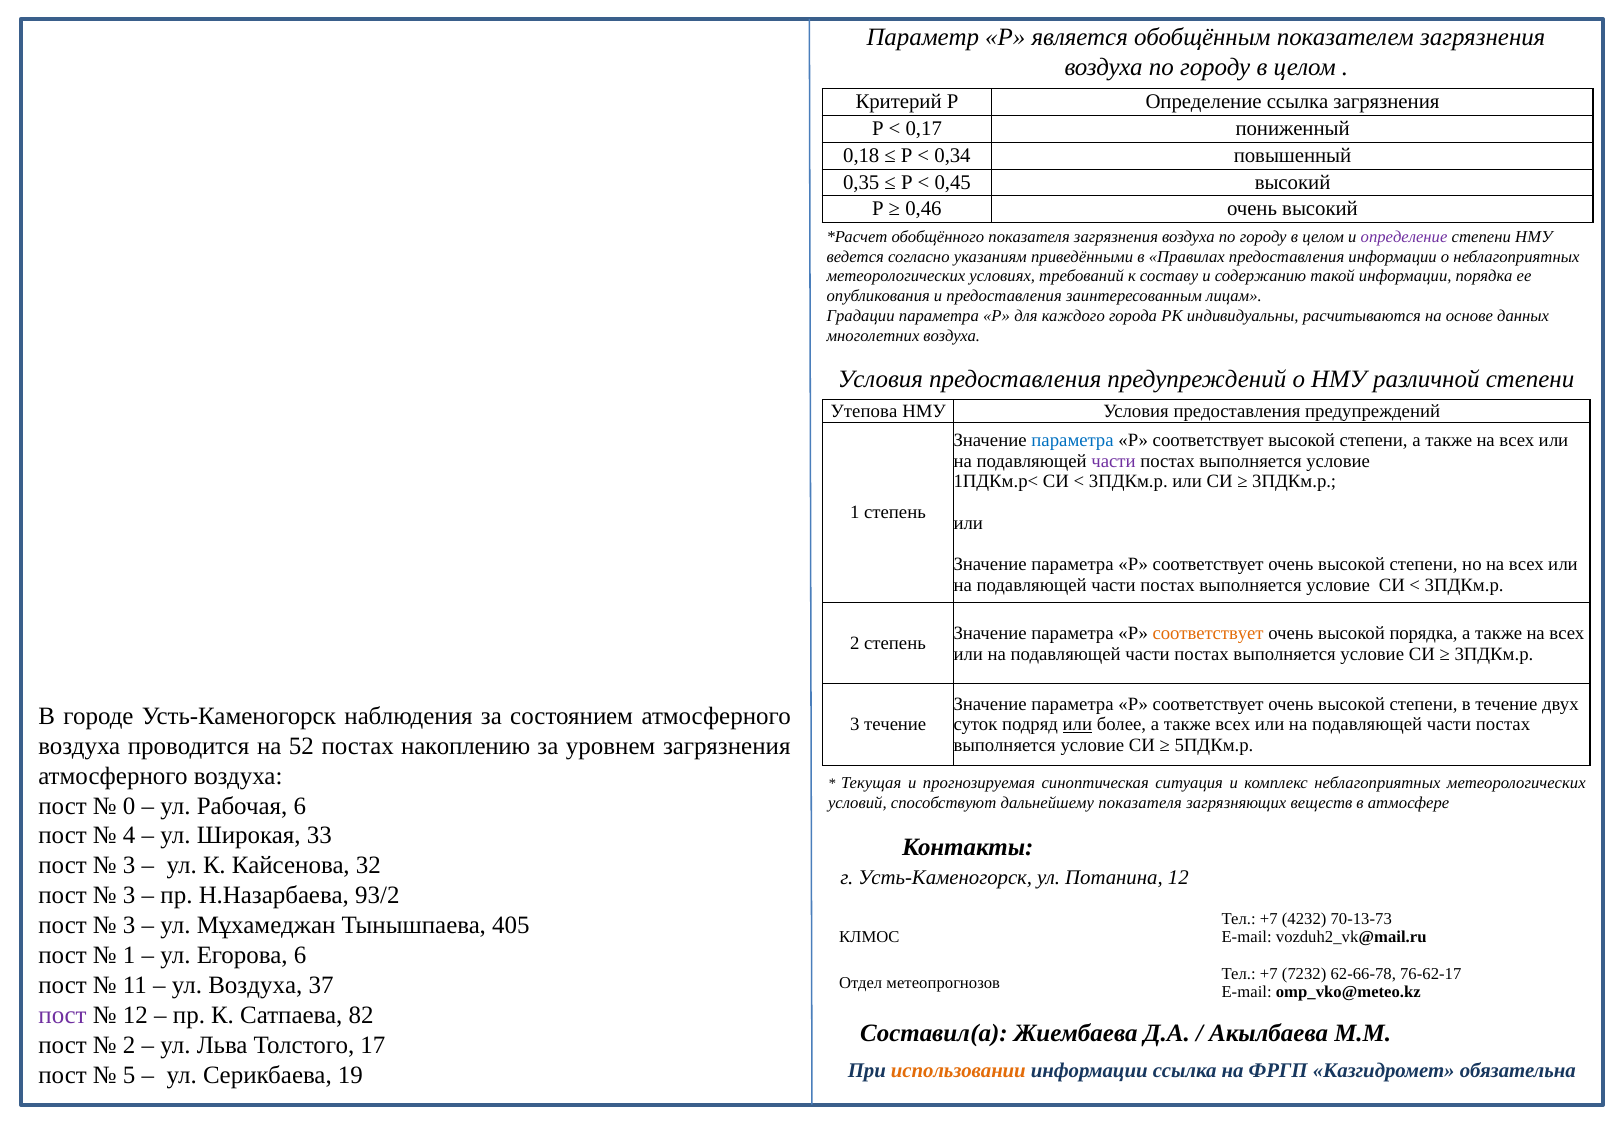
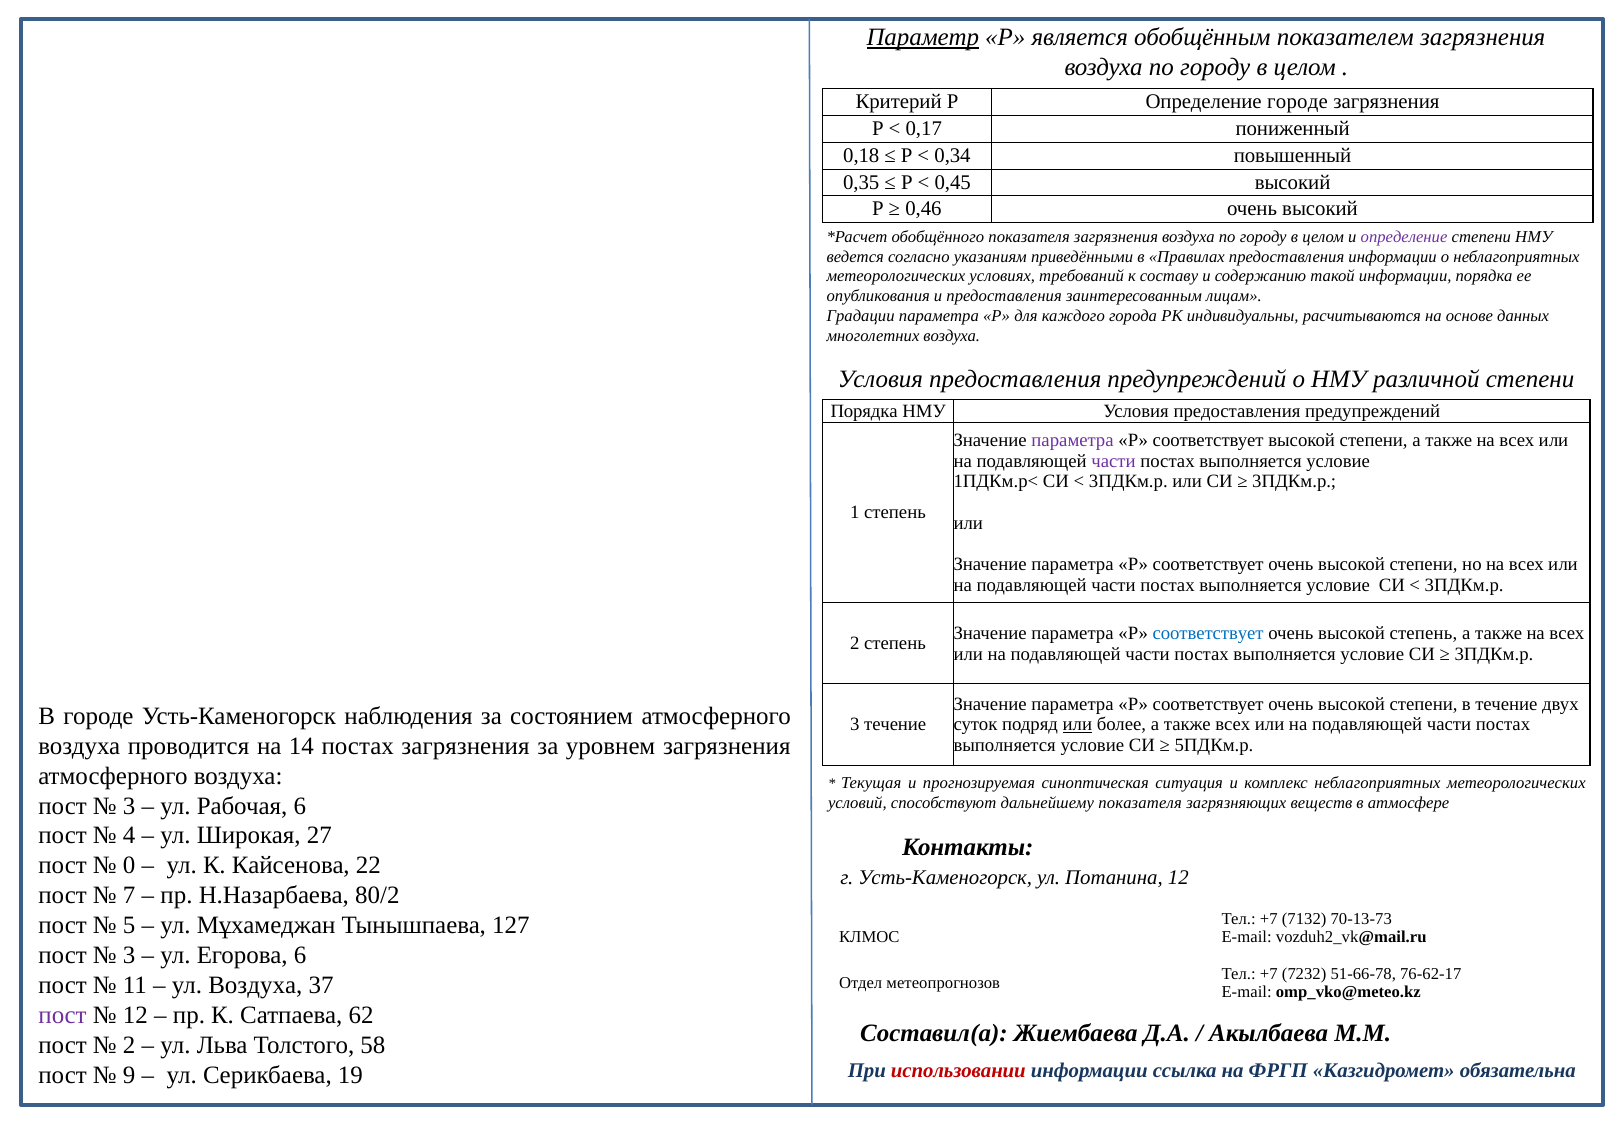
Параметр underline: none -> present (923, 37)
Определение ссылка: ссылка -> городе (1297, 102)
Утепова: Утепова -> Порядка (864, 411)
параметра colour: blue -> purple (1073, 440)
соответствует colour: orange -> blue (1208, 633)
высокой порядка: порядка -> степень (1423, 633)
52: 52 -> 14 (301, 746)
постах накоплению: накоплению -> загрязнения (466, 746)
0: 0 -> 3 (129, 806)
33: 33 -> 27 (319, 836)
3: 3 -> 0 (129, 866)
32: 32 -> 22 (368, 866)
3: 3 -> 7 (129, 896)
93/2: 93/2 -> 80/2 (377, 896)
4232: 4232 -> 7132 (1304, 919)
3: 3 -> 5 (129, 926)
405: 405 -> 127 (511, 926)
1: 1 -> 3 (129, 956)
62-66-78: 62-66-78 -> 51-66-78 (1363, 974)
82: 82 -> 62 (361, 1016)
17: 17 -> 58 (373, 1046)
использовании colour: orange -> red (958, 1071)
5: 5 -> 9 (129, 1076)
